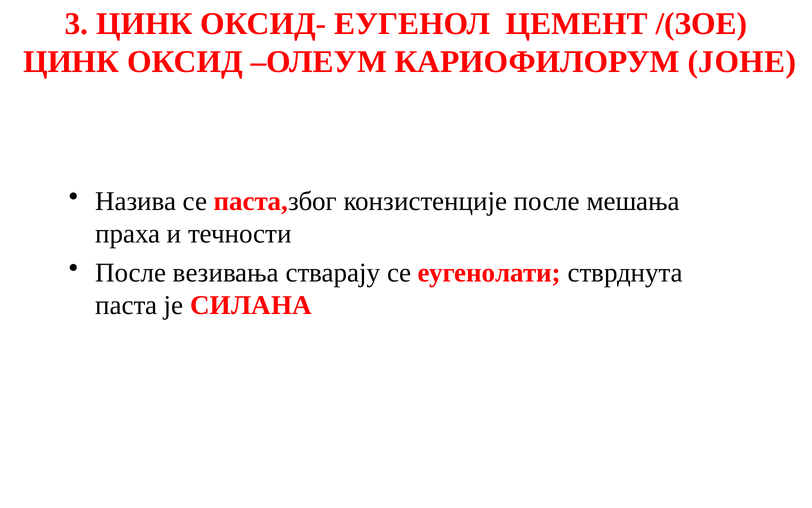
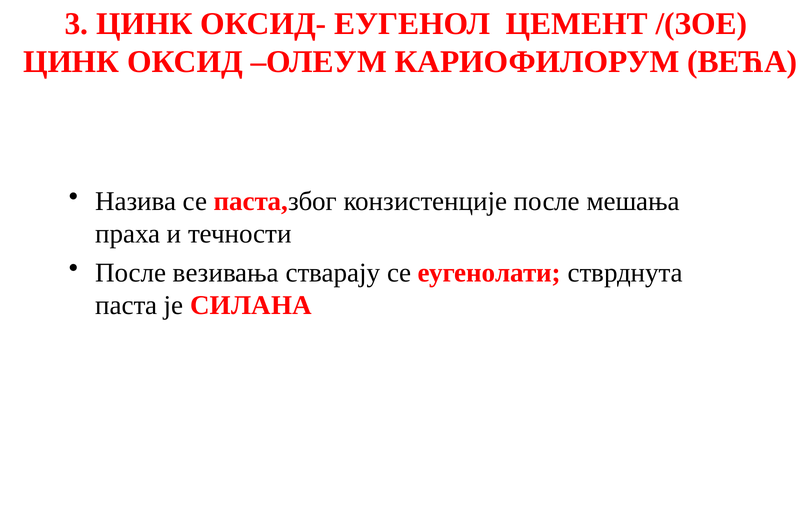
ЈОНЕ: ЈОНЕ -> ВЕЋА (742, 62)
